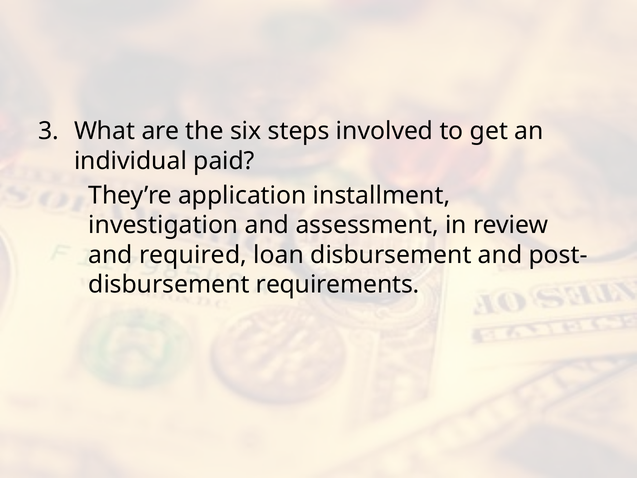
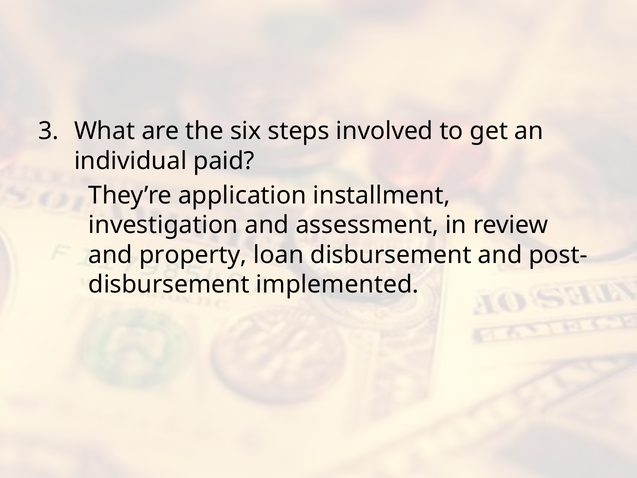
required: required -> property (193, 255)
requirements: requirements -> implemented (338, 285)
